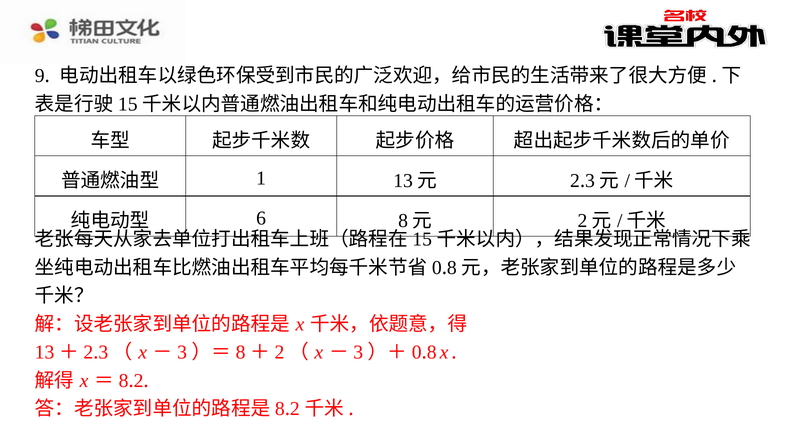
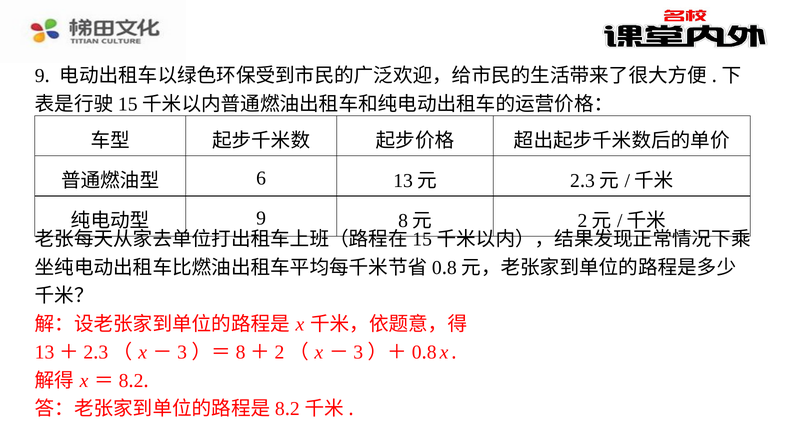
1: 1 -> 6 (261, 178)
6: 6 -> 9 (261, 218)
